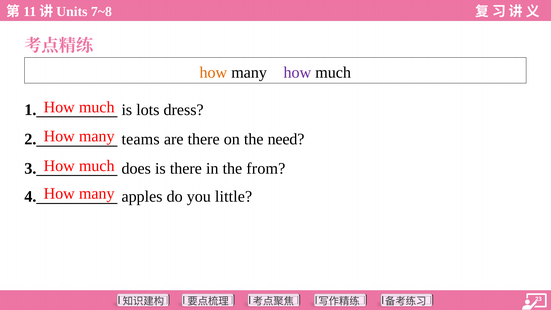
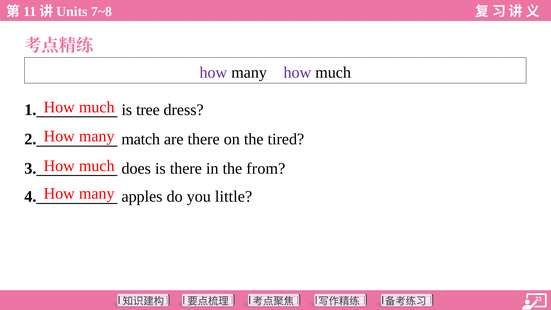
how colour: orange -> purple (213, 72)
lots: lots -> tree (148, 110)
teams: teams -> match (141, 139)
need: need -> tired (286, 139)
